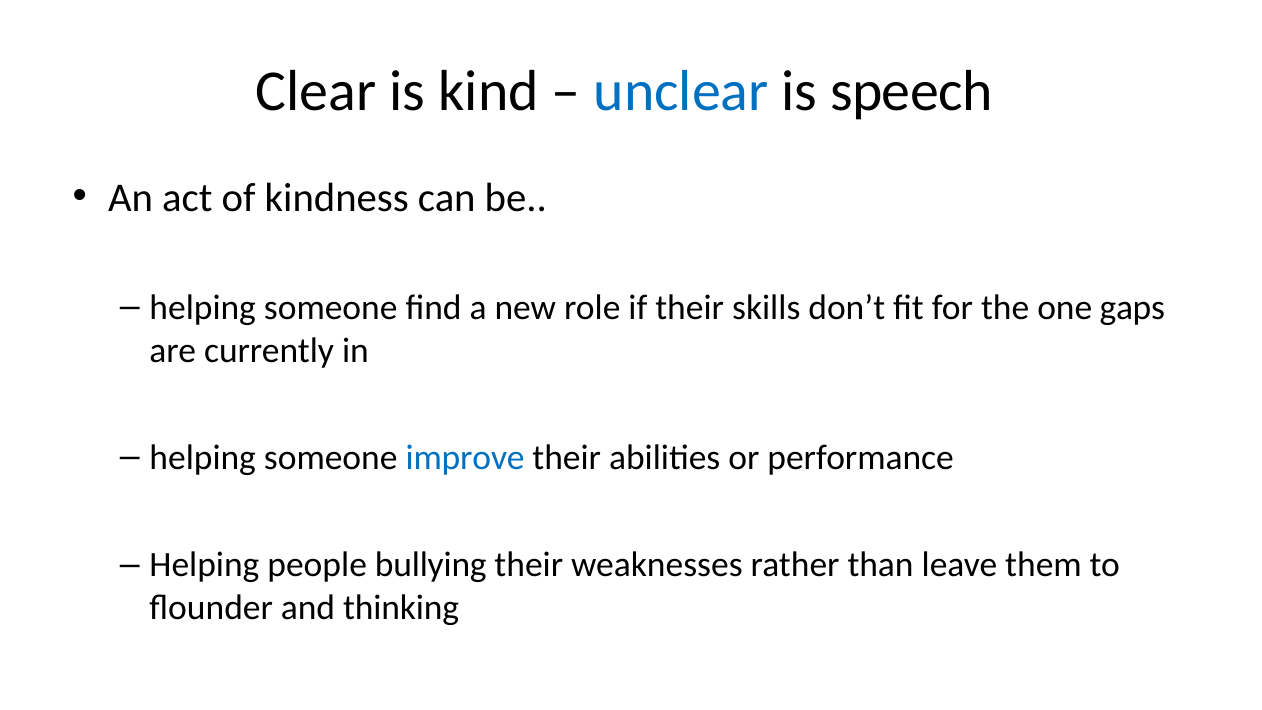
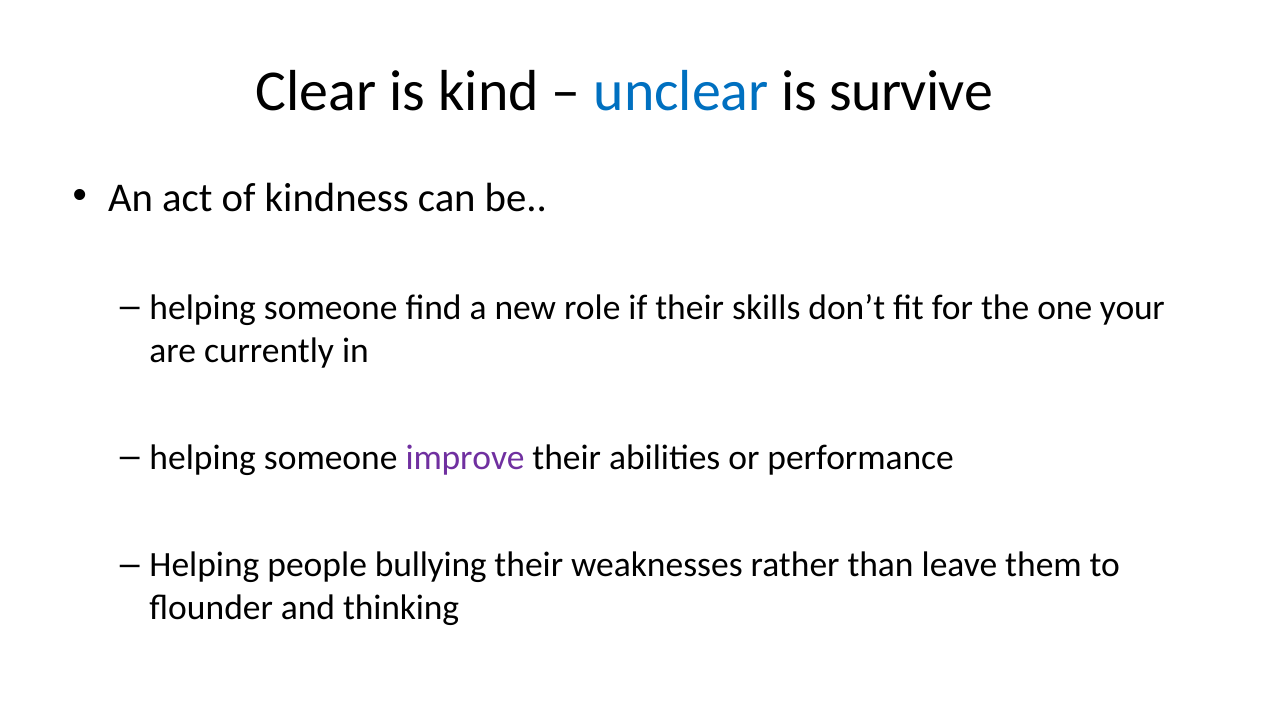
speech: speech -> survive (911, 92)
gaps: gaps -> your (1132, 308)
improve colour: blue -> purple (465, 458)
